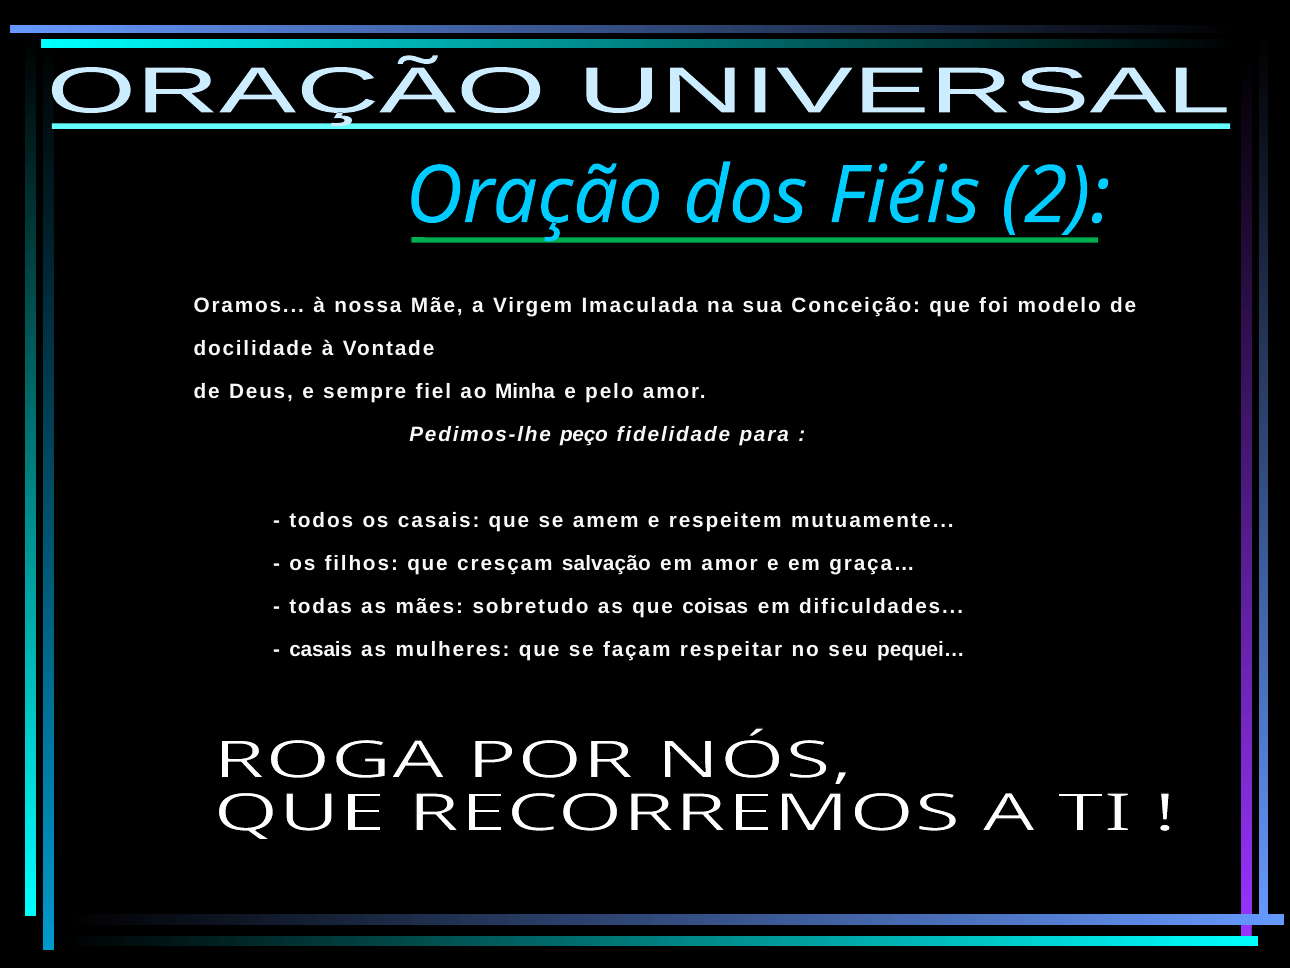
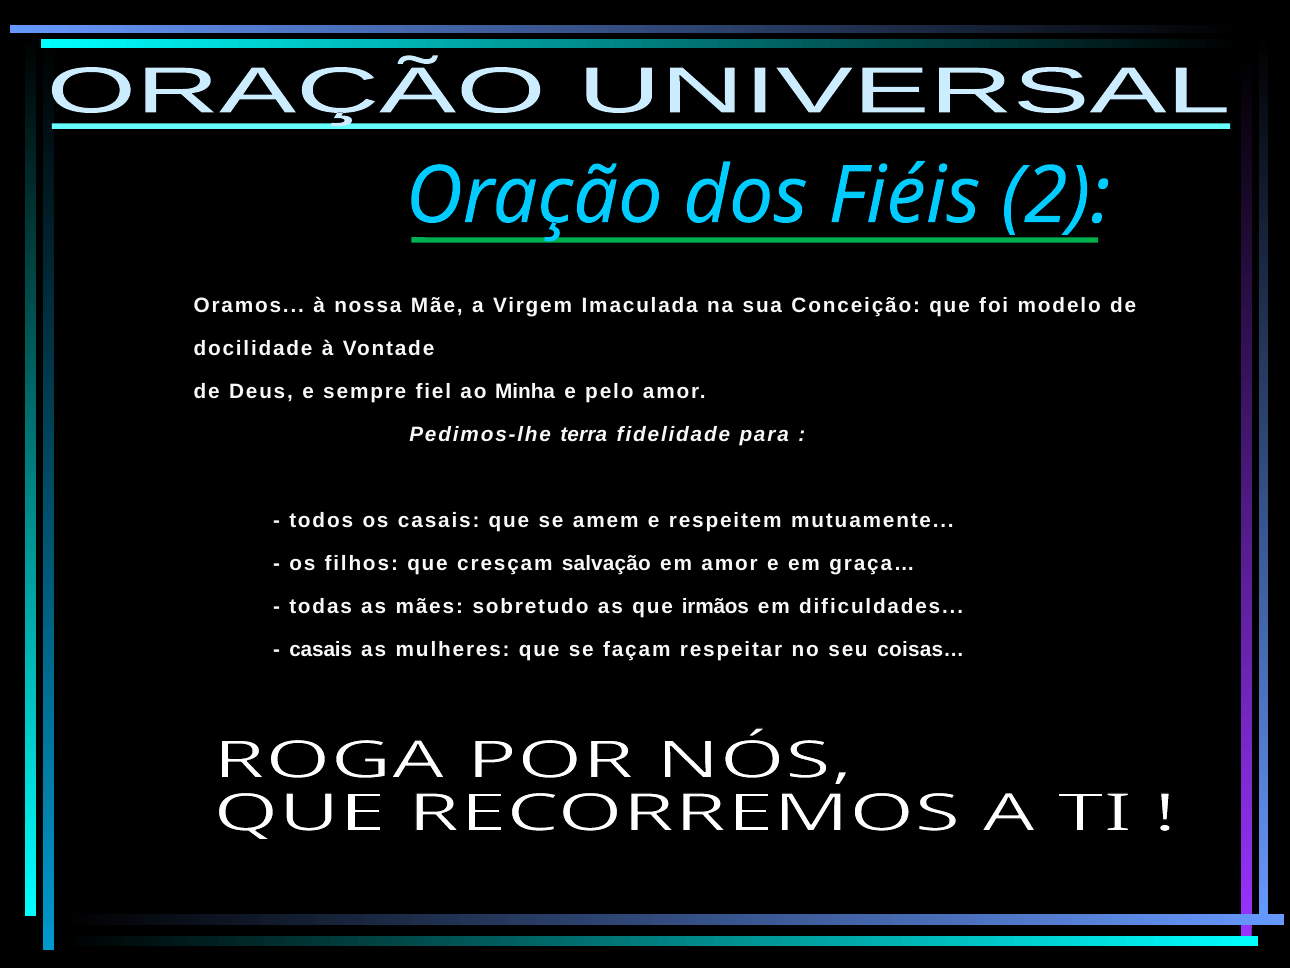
peço: peço -> terra (584, 434)
coisas: coisas -> irmãos (715, 606)
pequei…: pequei… -> coisas… (921, 649)
